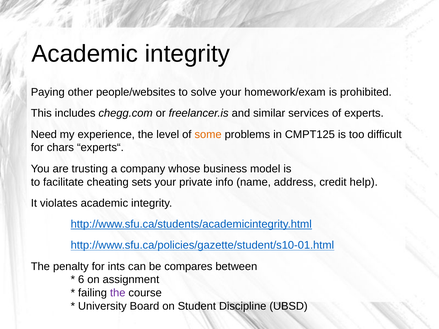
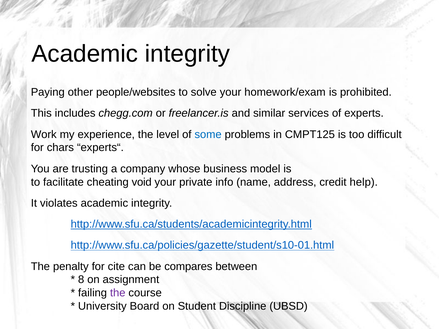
Need: Need -> Work (44, 134)
some colour: orange -> blue (208, 134)
sets: sets -> void (142, 182)
ints: ints -> cite (116, 267)
6: 6 -> 8 (81, 280)
